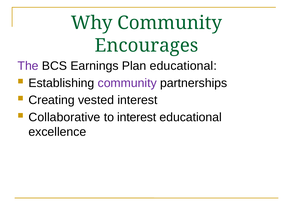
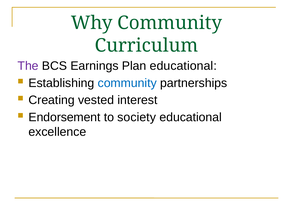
Encourages: Encourages -> Curriculum (147, 45)
community colour: purple -> blue (127, 83)
Collaborative: Collaborative -> Endorsement (65, 117)
to interest: interest -> society (137, 117)
